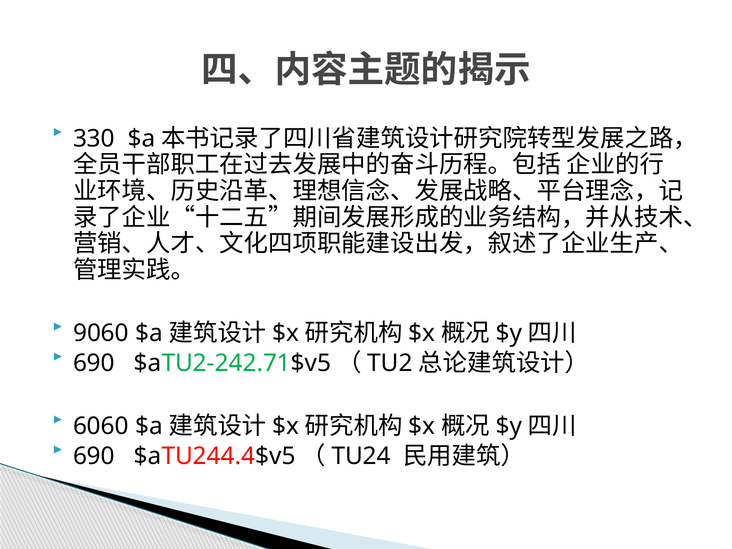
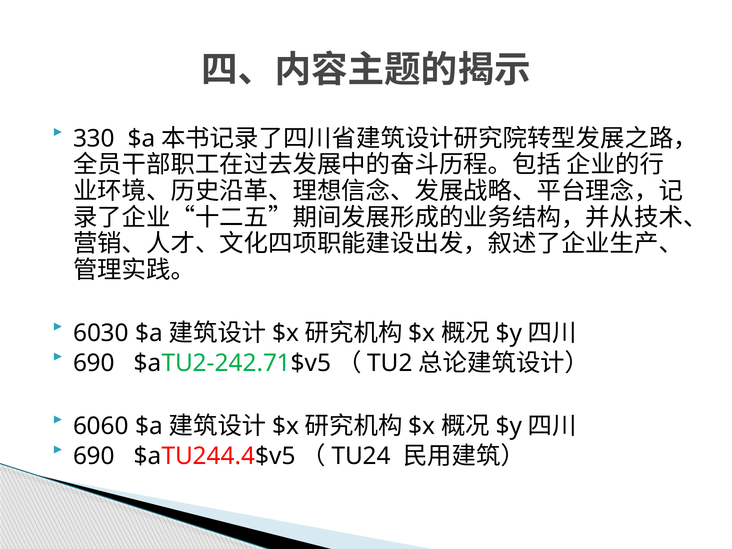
9060: 9060 -> 6030 (101, 333)
